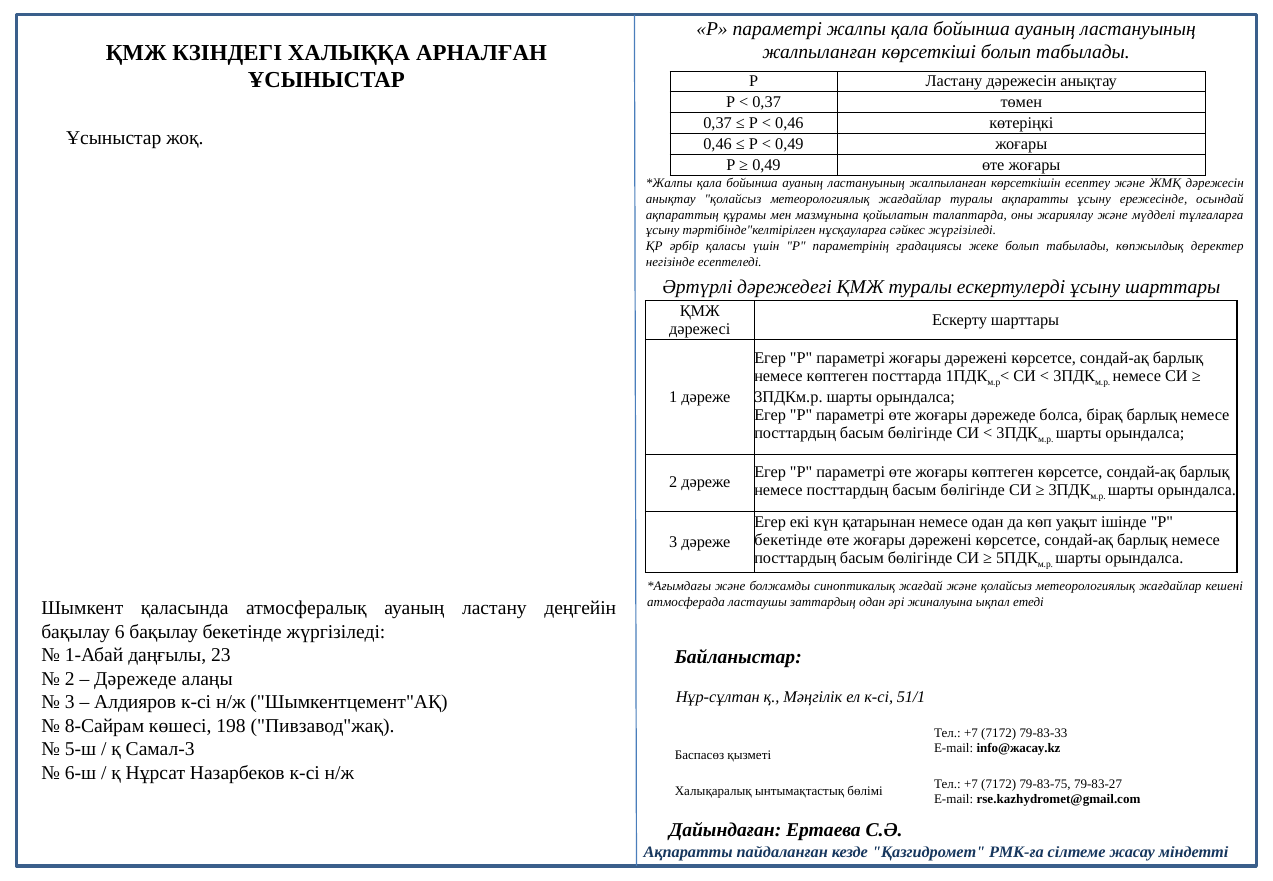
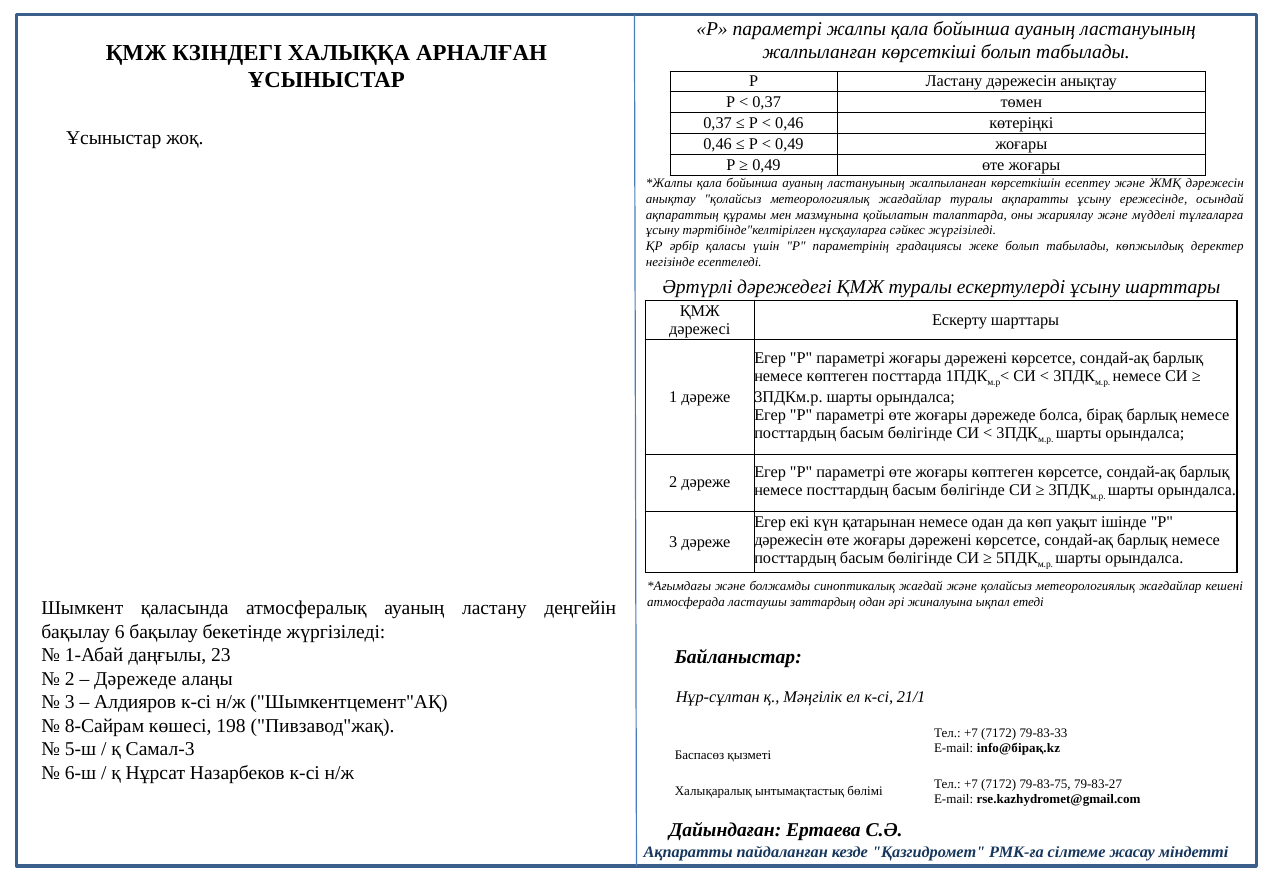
бекетінде: бекетінде -> дәрежесін (789, 541)
51/1: 51/1 -> 21/1 (911, 698)
info@жасау.kz: info@жасау.kz -> info@бірақ.kz (1018, 748)
